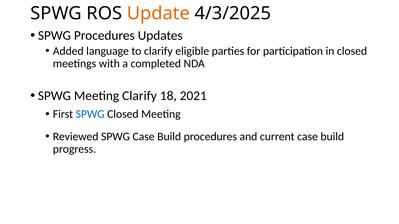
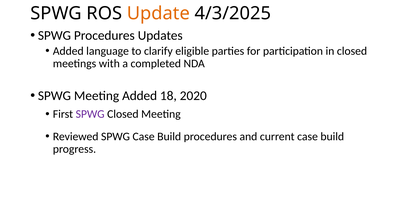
Meeting Clarify: Clarify -> Added (140, 96)
2021: 2021 -> 2020 (193, 96)
SPWG colour: blue -> purple (90, 114)
